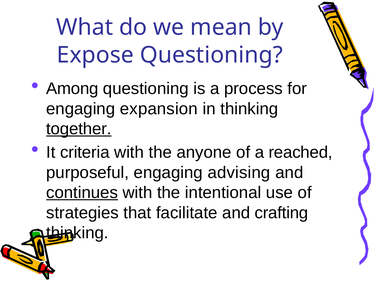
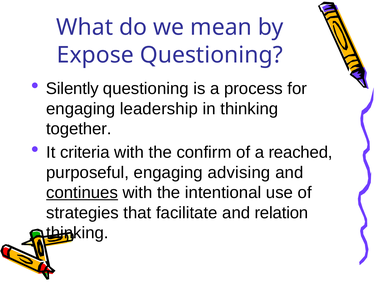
Among: Among -> Silently (72, 89)
expansion: expansion -> leadership (159, 109)
together underline: present -> none (79, 129)
anyone: anyone -> confirm (204, 152)
crafting: crafting -> relation (281, 213)
